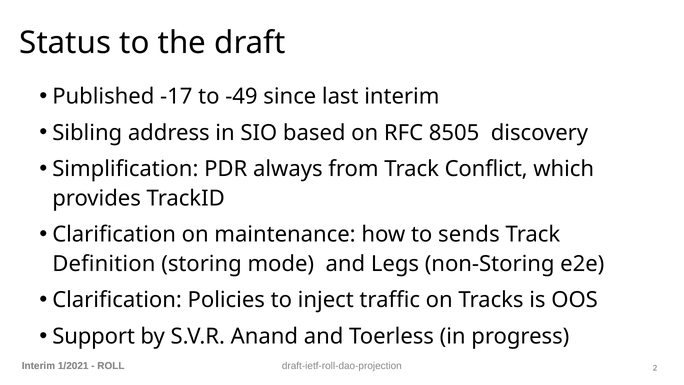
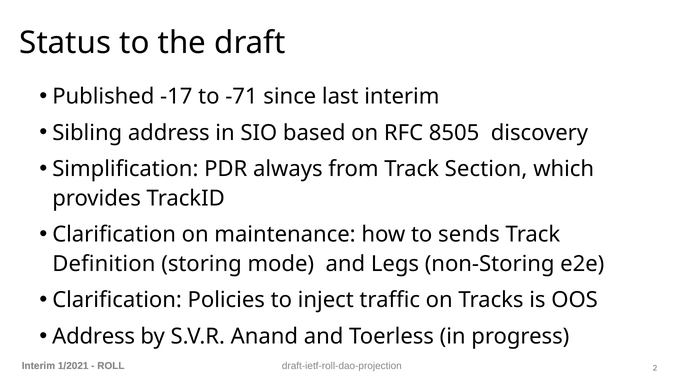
-49: -49 -> -71 (241, 96)
Conflict: Conflict -> Section (486, 169)
Support: Support -> Address (94, 336)
